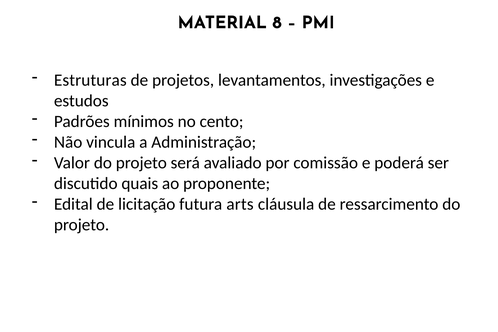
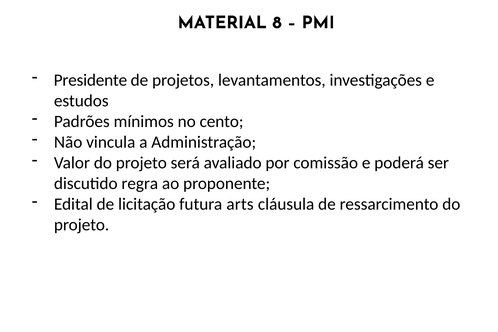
Estruturas: Estruturas -> Presidente (90, 80)
quais: quais -> regra (140, 183)
